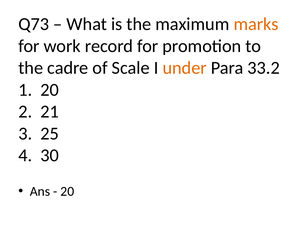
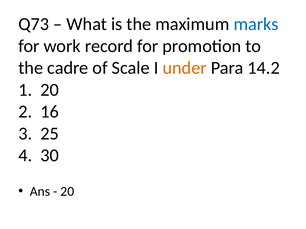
marks colour: orange -> blue (256, 24)
33.2: 33.2 -> 14.2 (264, 68)
21: 21 -> 16 (50, 112)
